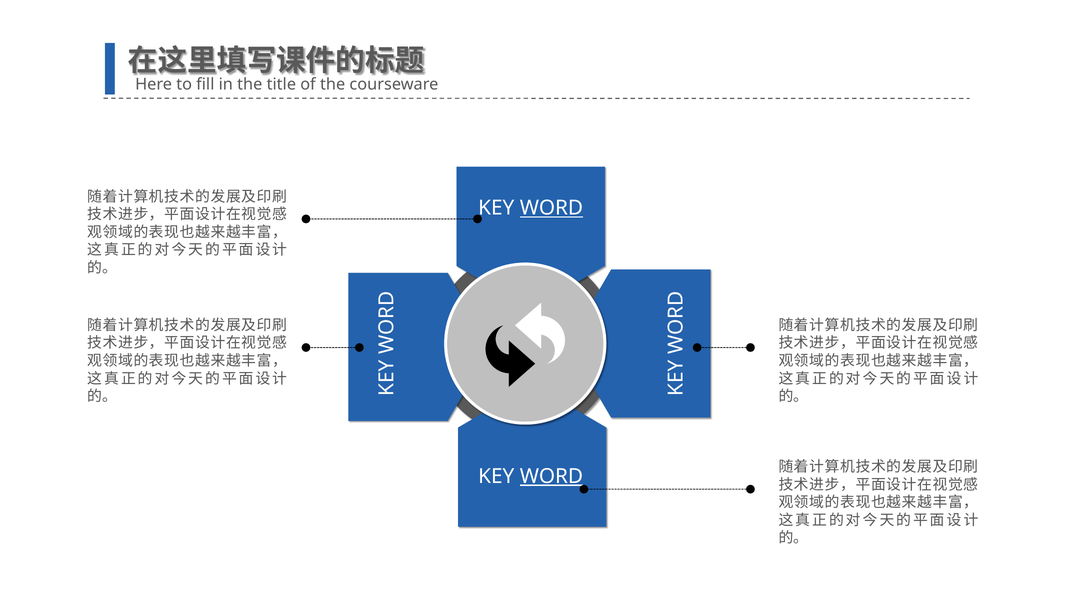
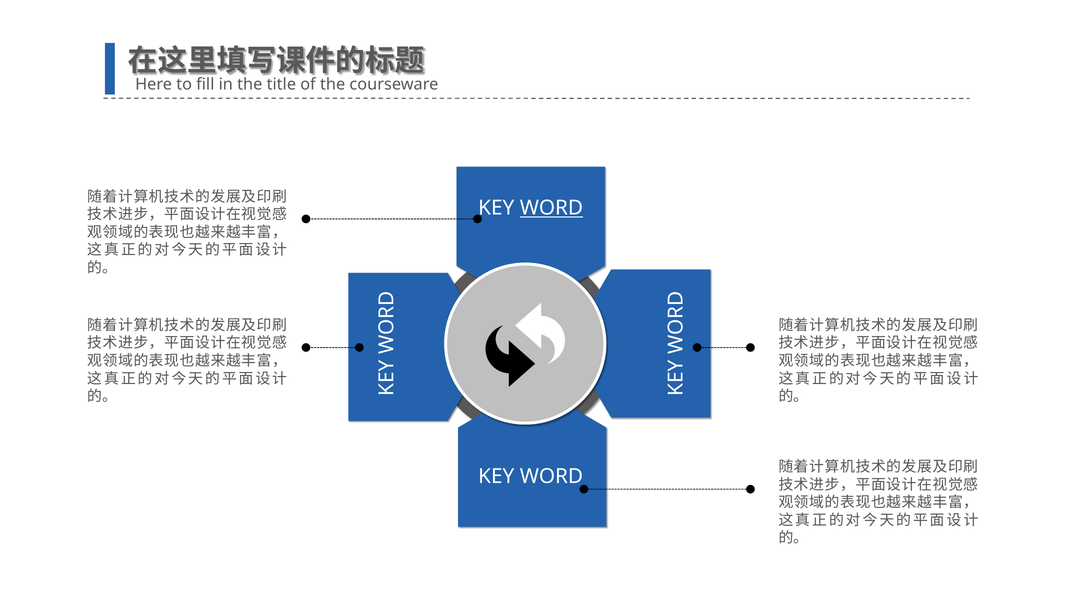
WORD underline: present -> none (551, 477)
